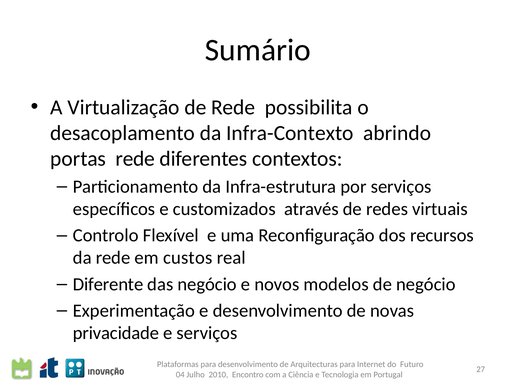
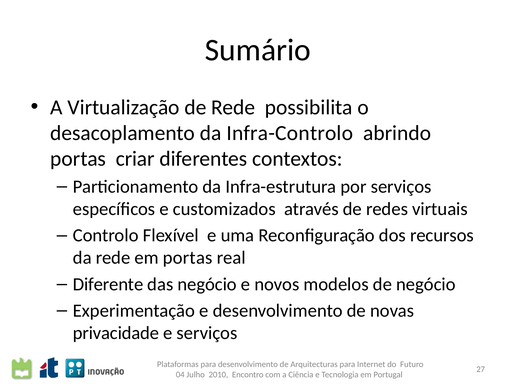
Infra-Contexto: Infra-Contexto -> Infra-Controlo (290, 133)
portas rede: rede -> criar (135, 159)
em custos: custos -> portas (188, 258)
